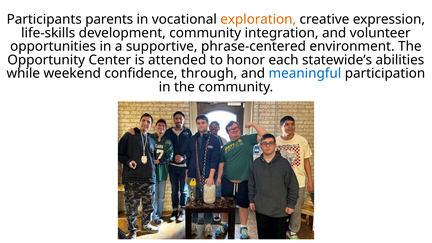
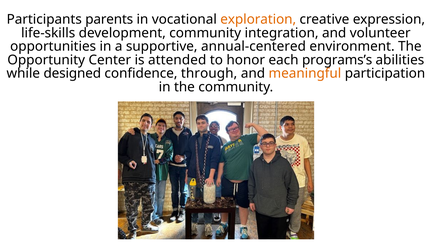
phrase-centered: phrase-centered -> annual-centered (253, 46)
statewide’s: statewide’s -> programs’s (337, 60)
weekend: weekend -> designed (72, 73)
meaningful colour: blue -> orange (305, 73)
